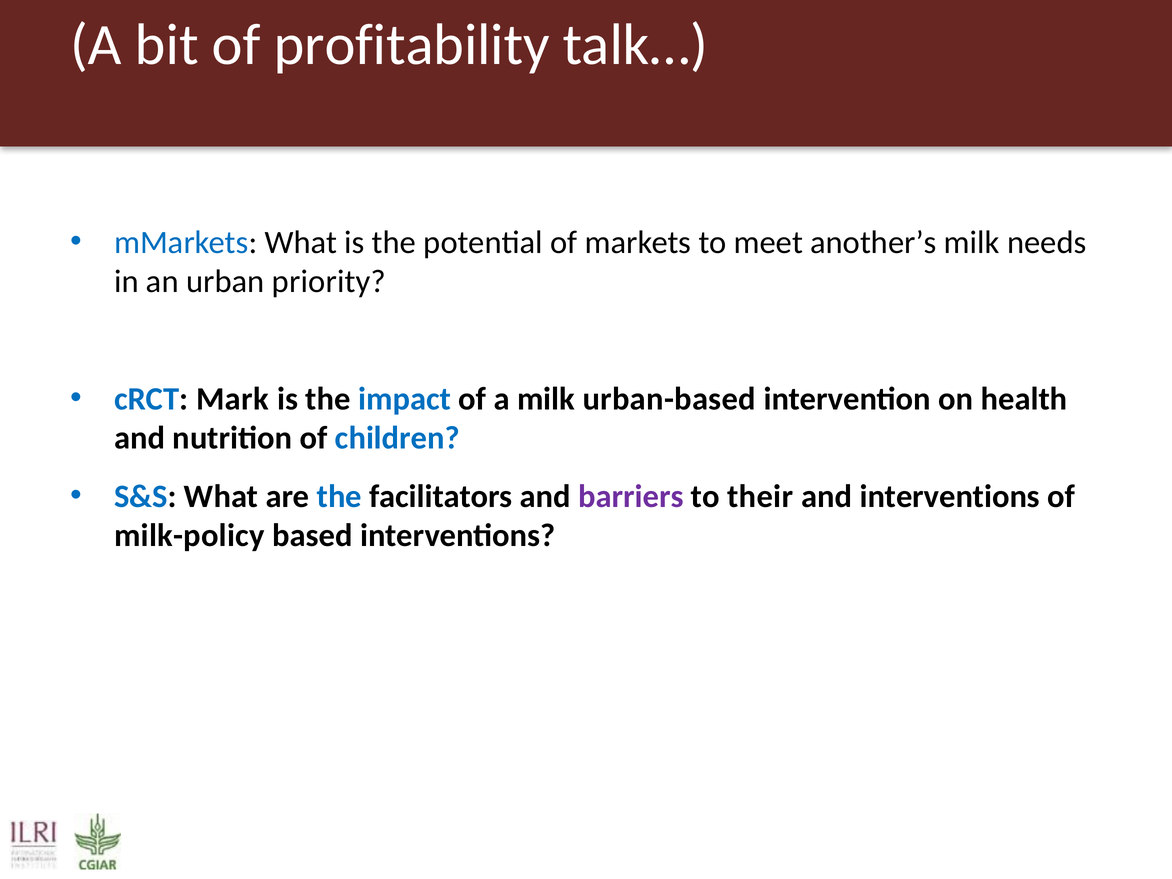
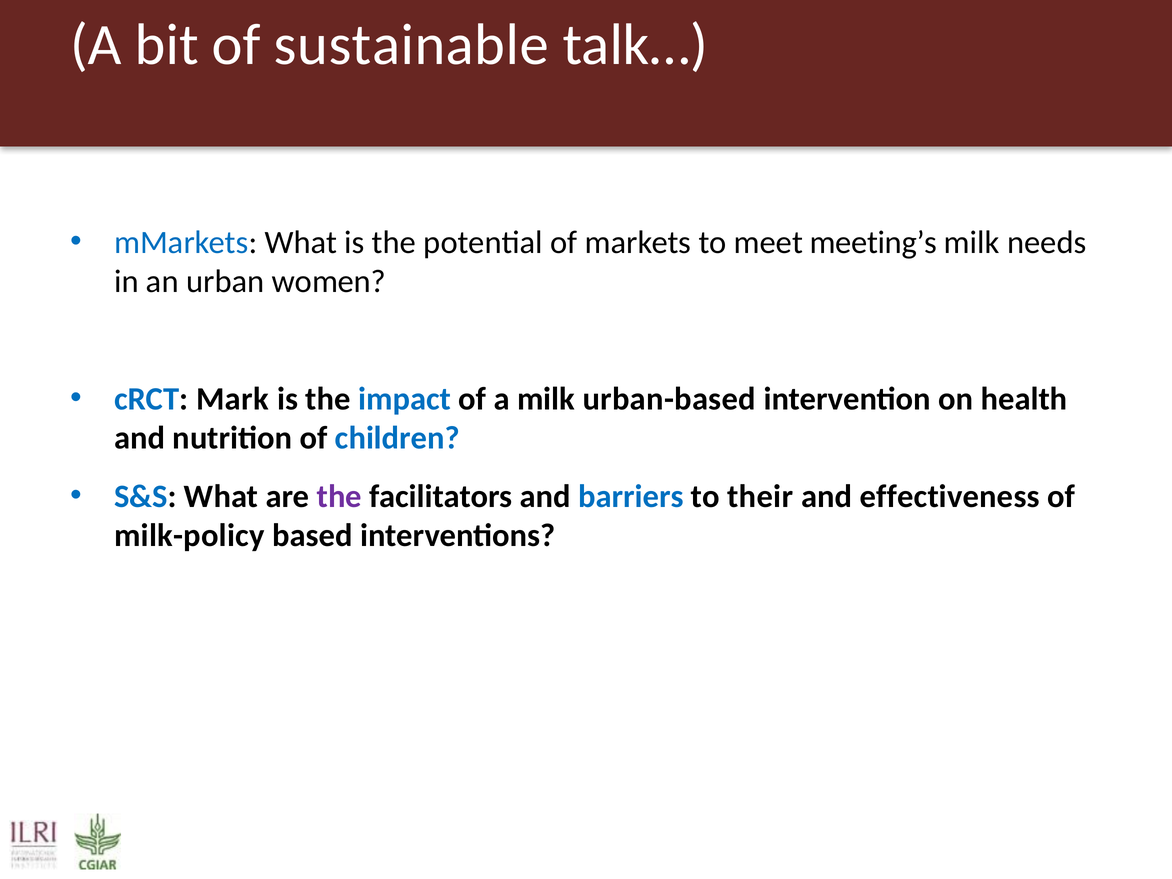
profitability: profitability -> sustainable (411, 45)
another’s: another’s -> meeting’s (873, 242)
priority: priority -> women (329, 282)
the colour: blue -> purple (339, 496)
barriers colour: purple -> blue (631, 496)
and interventions: interventions -> effectiveness (950, 496)
